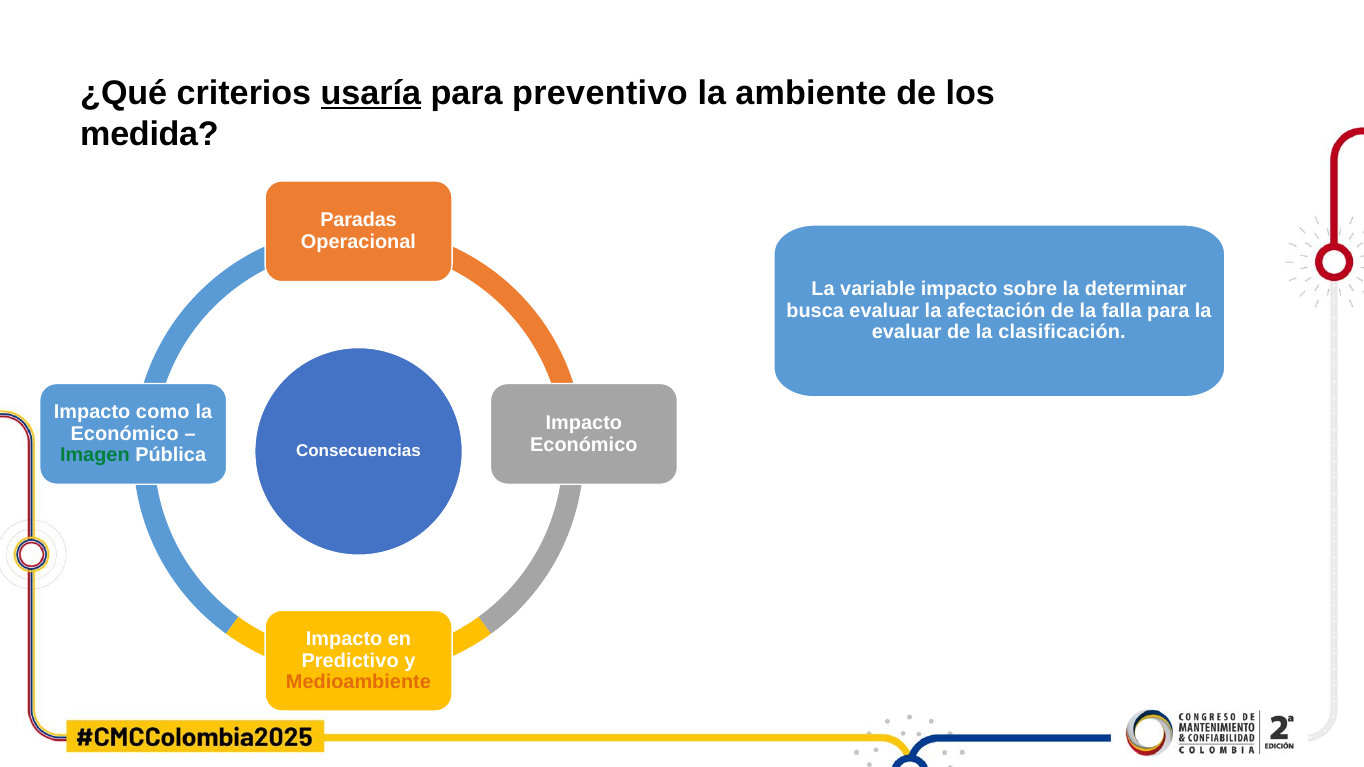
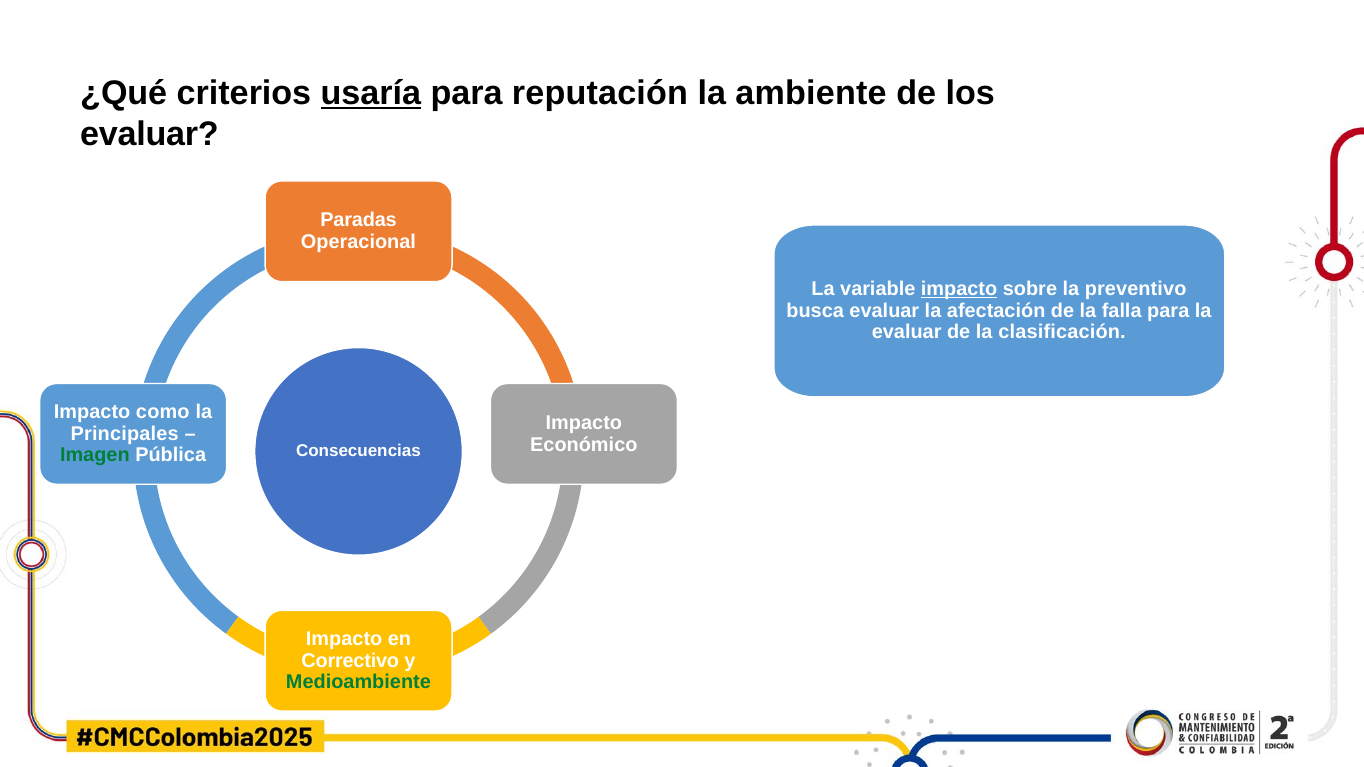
preventivo: preventivo -> reputación (600, 94)
medida: medida -> evaluar (149, 135)
impacto underline: none -> present (959, 289)
determinar: determinar -> preventivo (1136, 289)
Económico: Económico -> Principales (125, 434)
Predictivo: Predictivo -> Correctivo (350, 661)
Medioambiente colour: orange -> green (358, 682)
